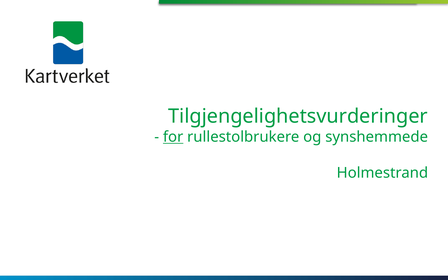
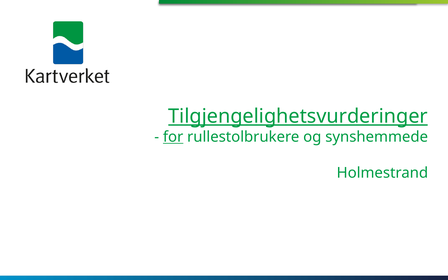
Tilgjengelighetsvurderinger underline: none -> present (298, 116)
